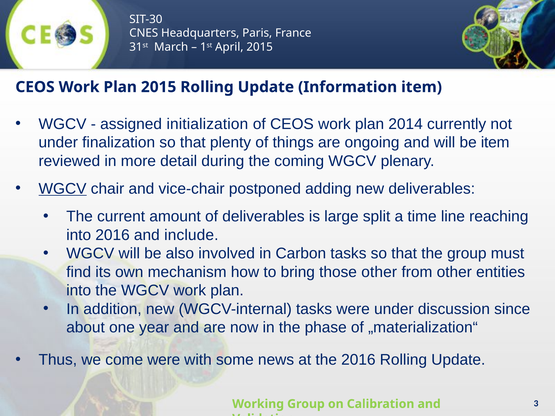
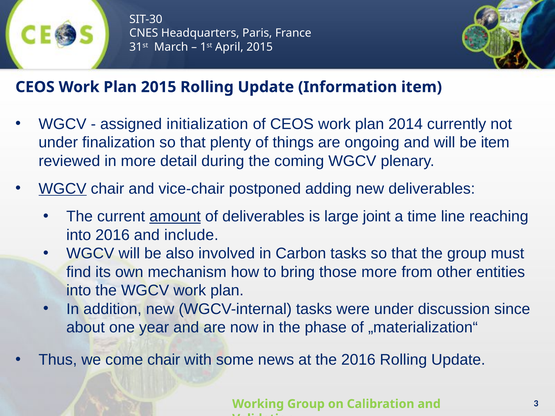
amount underline: none -> present (175, 217)
split: split -> joint (377, 217)
those other: other -> more (379, 272)
come were: were -> chair (164, 360)
